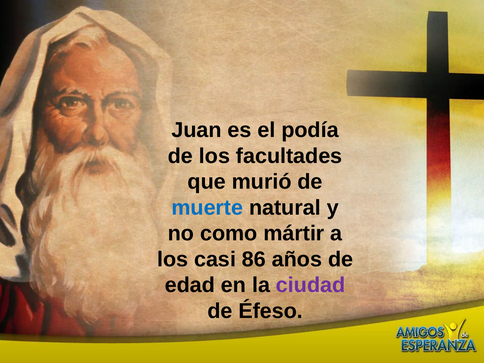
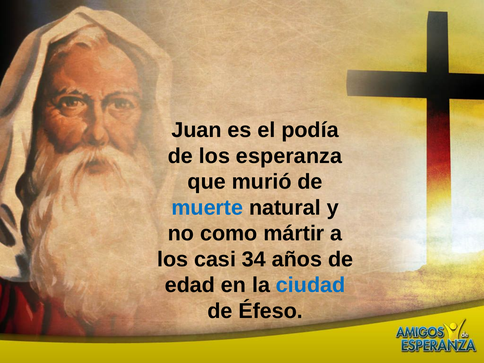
facultades: facultades -> esperanza (289, 156)
86: 86 -> 34 (254, 259)
ciudad colour: purple -> blue (311, 285)
